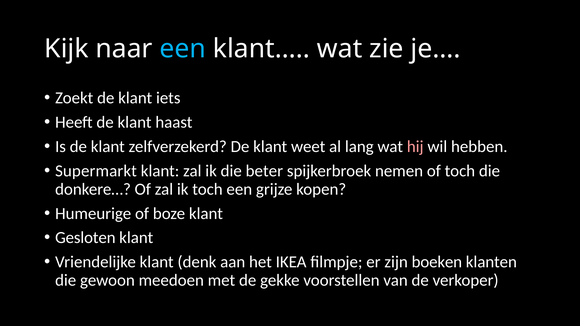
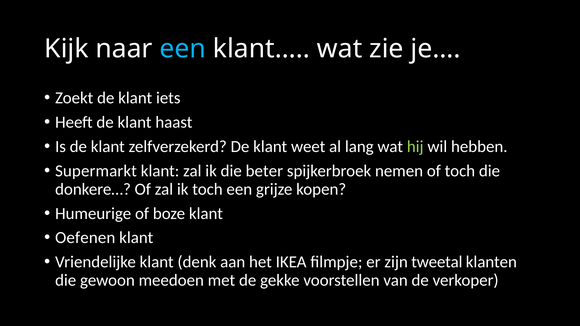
hij colour: pink -> light green (415, 147)
Gesloten: Gesloten -> Oefenen (85, 238)
boeken: boeken -> tweetal (437, 262)
